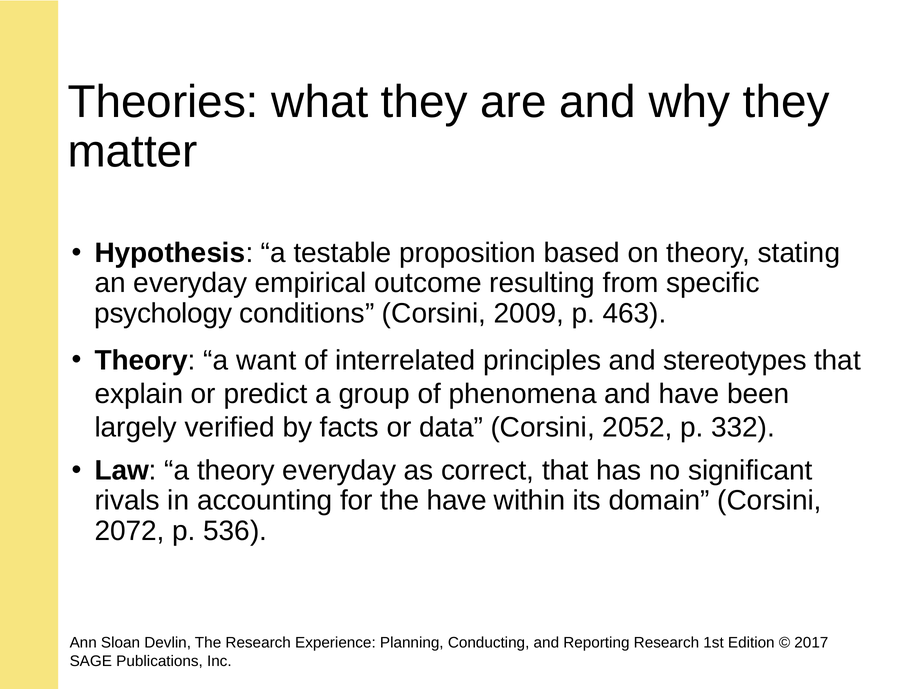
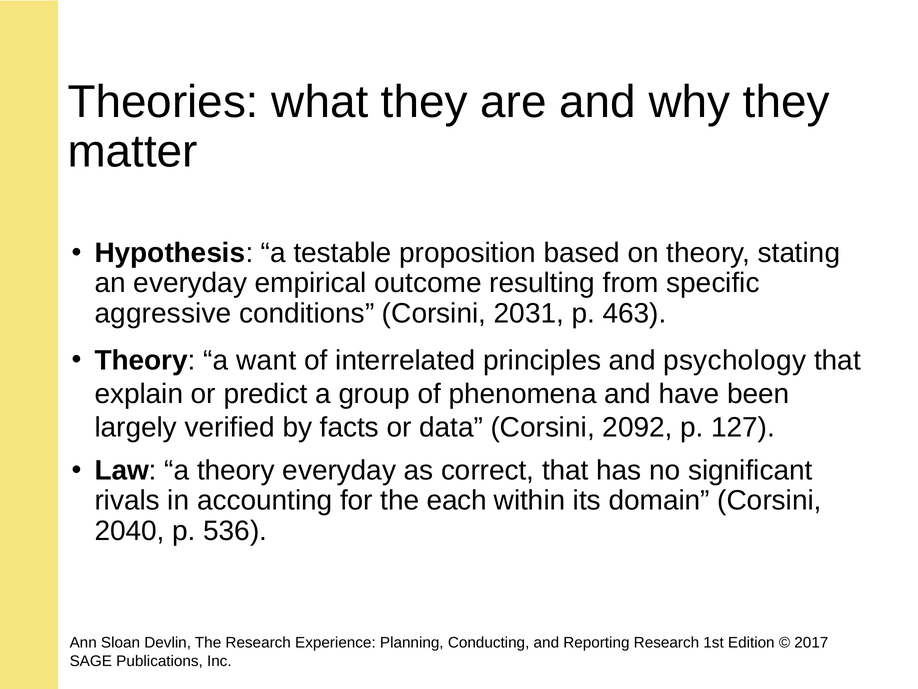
psychology: psychology -> aggressive (163, 313)
2009: 2009 -> 2031 (529, 313)
stereotypes: stereotypes -> psychology (735, 360)
2052: 2052 -> 2092 (637, 427)
332: 332 -> 127 (743, 427)
the have: have -> each (457, 500)
2072: 2072 -> 2040 (130, 531)
